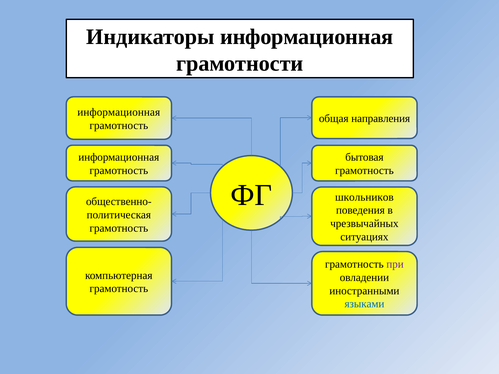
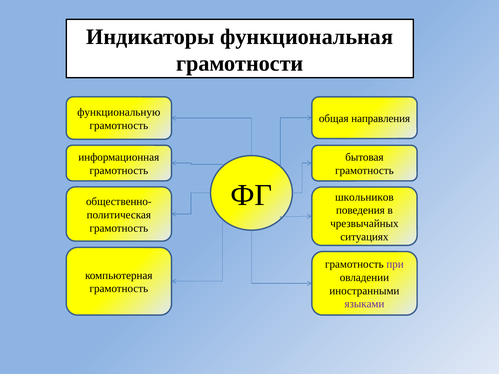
Индикаторы информационная: информационная -> функциональная (307, 37)
информационная: информационная -> функциональную (119, 112)
языками colour: blue -> purple (364, 304)
